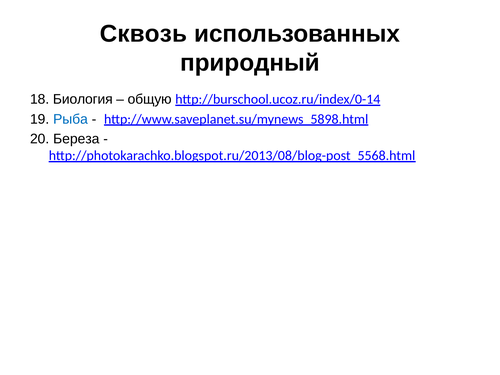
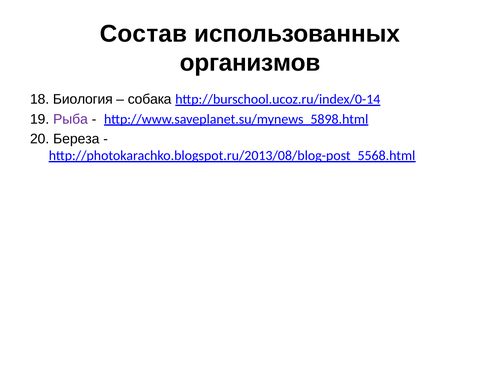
Сквозь: Сквозь -> Состав (143, 34)
природный: природный -> организмов (250, 63)
общую: общую -> собака (150, 99)
Рыба colour: blue -> purple (70, 119)
